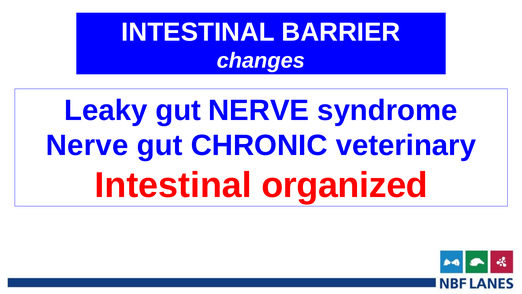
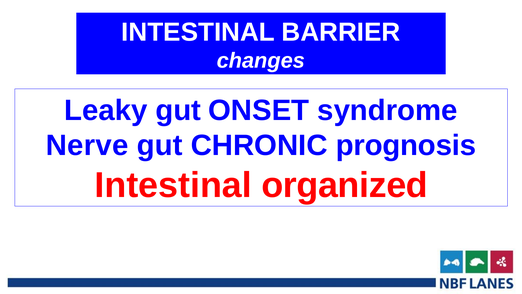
gut NERVE: NERVE -> ONSET (259, 110)
veterinary: veterinary -> prognosis (406, 145)
